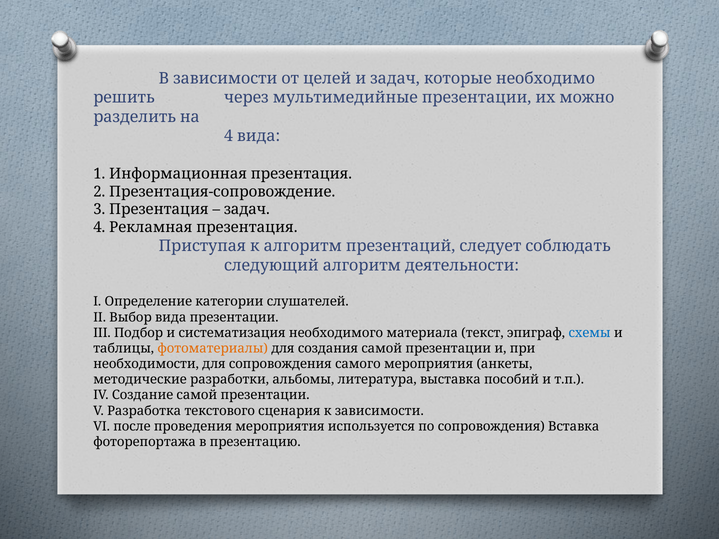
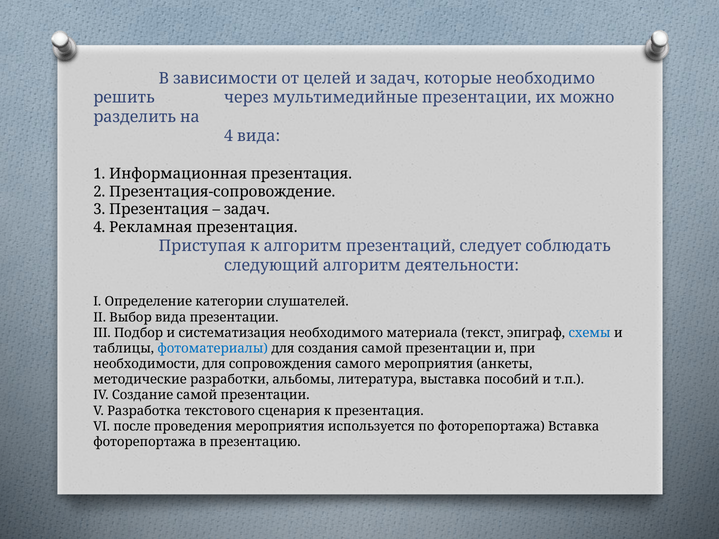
фотоматериалы colour: orange -> blue (213, 349)
к зависимости: зависимости -> презентация (379, 411)
по сопровождения: сопровождения -> фоторепортажа (491, 427)
